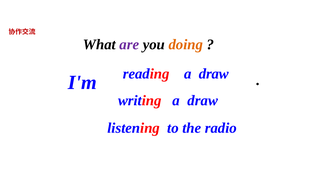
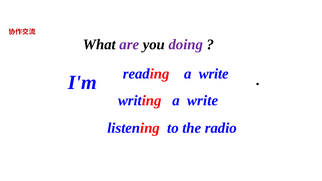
doing colour: orange -> purple (186, 45)
reading a draw: draw -> write (214, 74)
writing a draw: draw -> write (203, 101)
